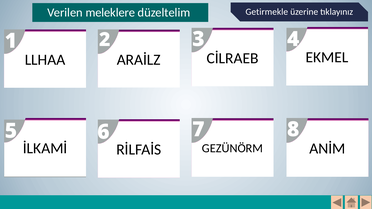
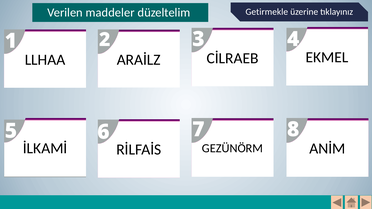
meleklere: meleklere -> maddeler (110, 12)
